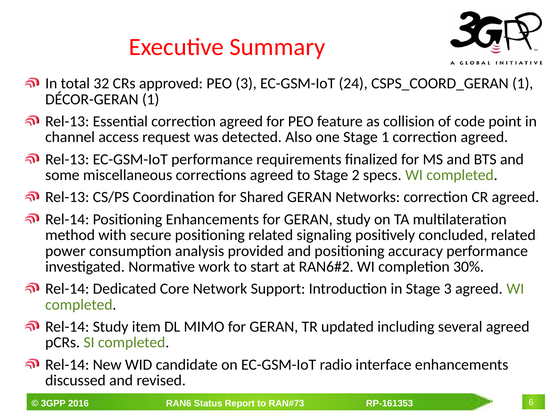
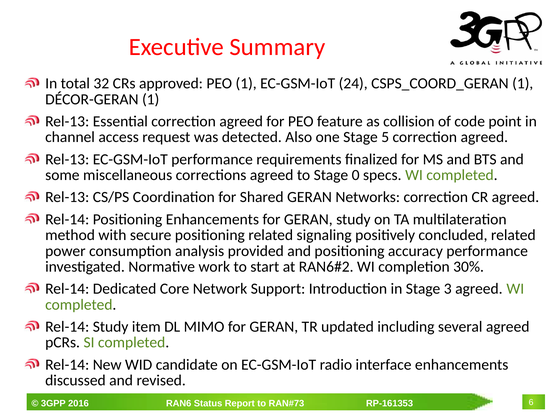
PEO 3: 3 -> 1 (246, 84)
Stage 1: 1 -> 5 (385, 137)
2: 2 -> 0 (356, 175)
